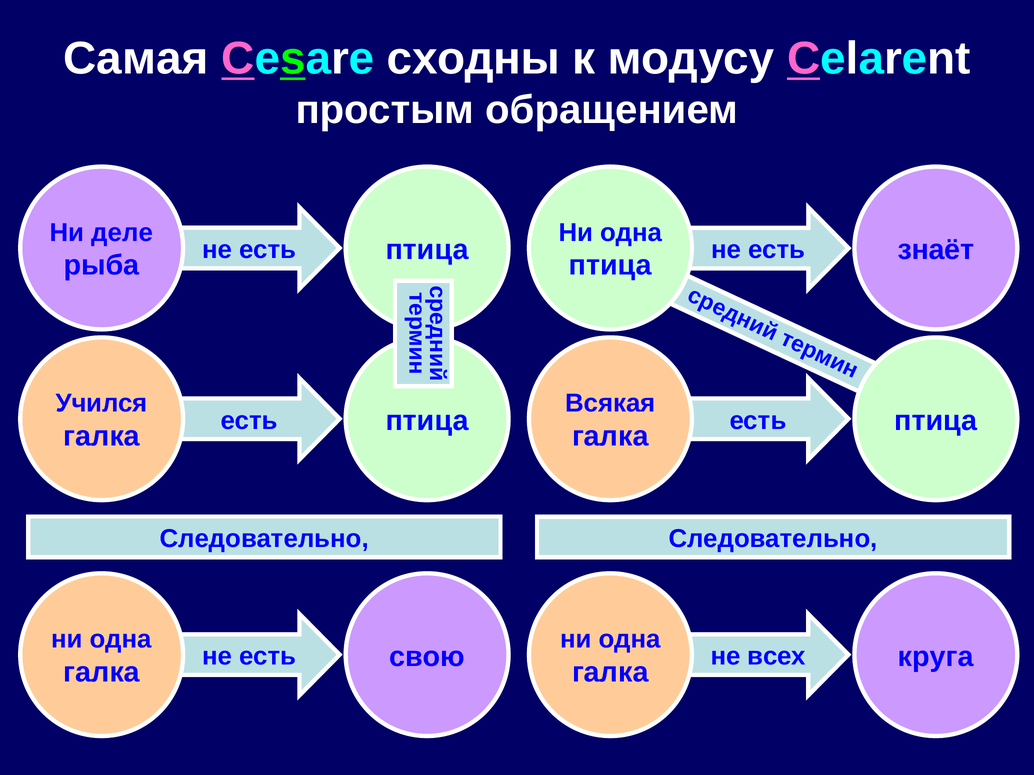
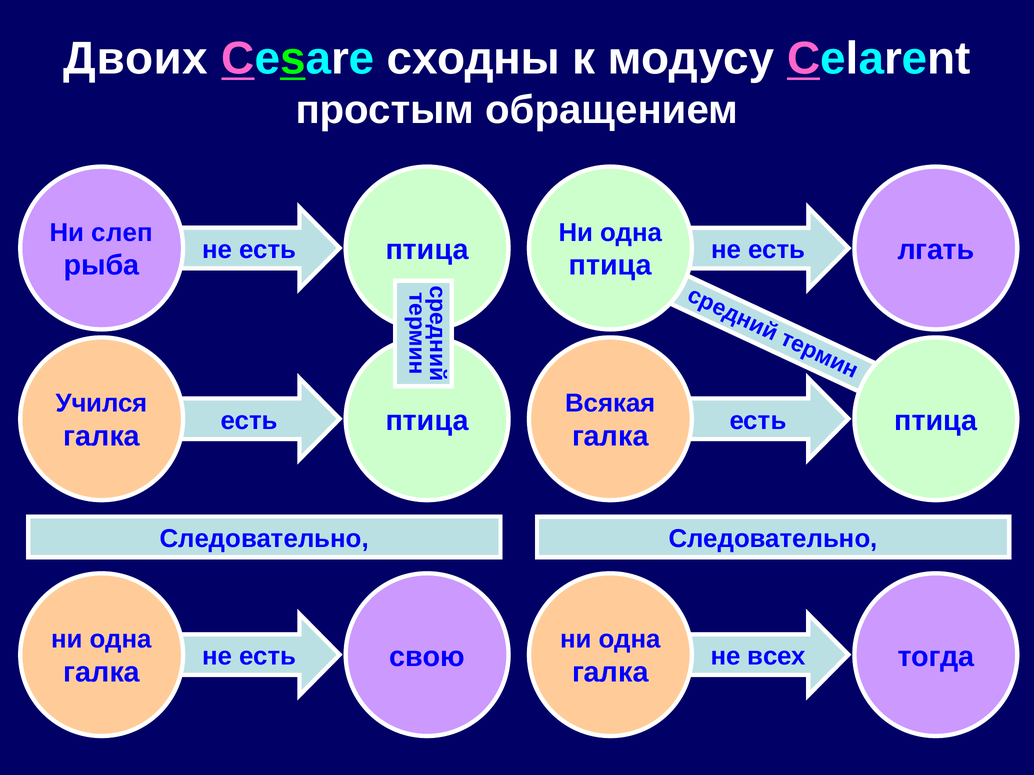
Самая: Самая -> Двоих (136, 59)
деле: деле -> слеп (122, 233)
знаёт: знаёт -> лгать (936, 250)
круга: круга -> тогда (936, 657)
